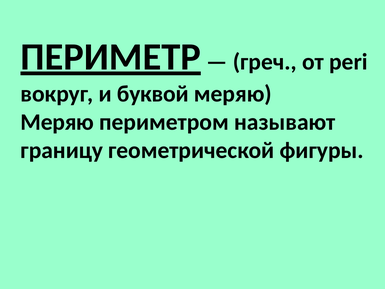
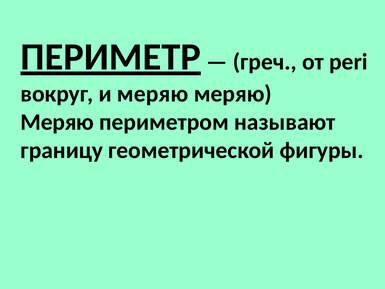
и буквой: буквой -> меряю (153, 94)
